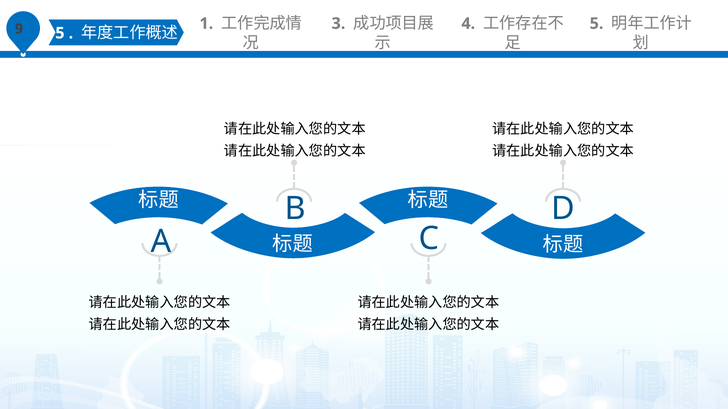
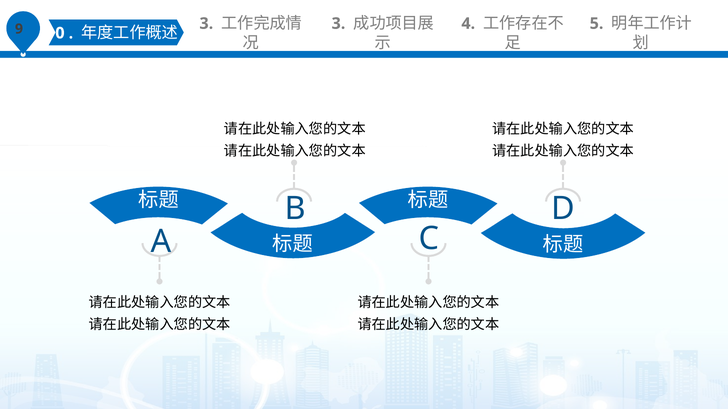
5: 5 -> 0 (60, 33)
1: 1 -> 3 (206, 24)
